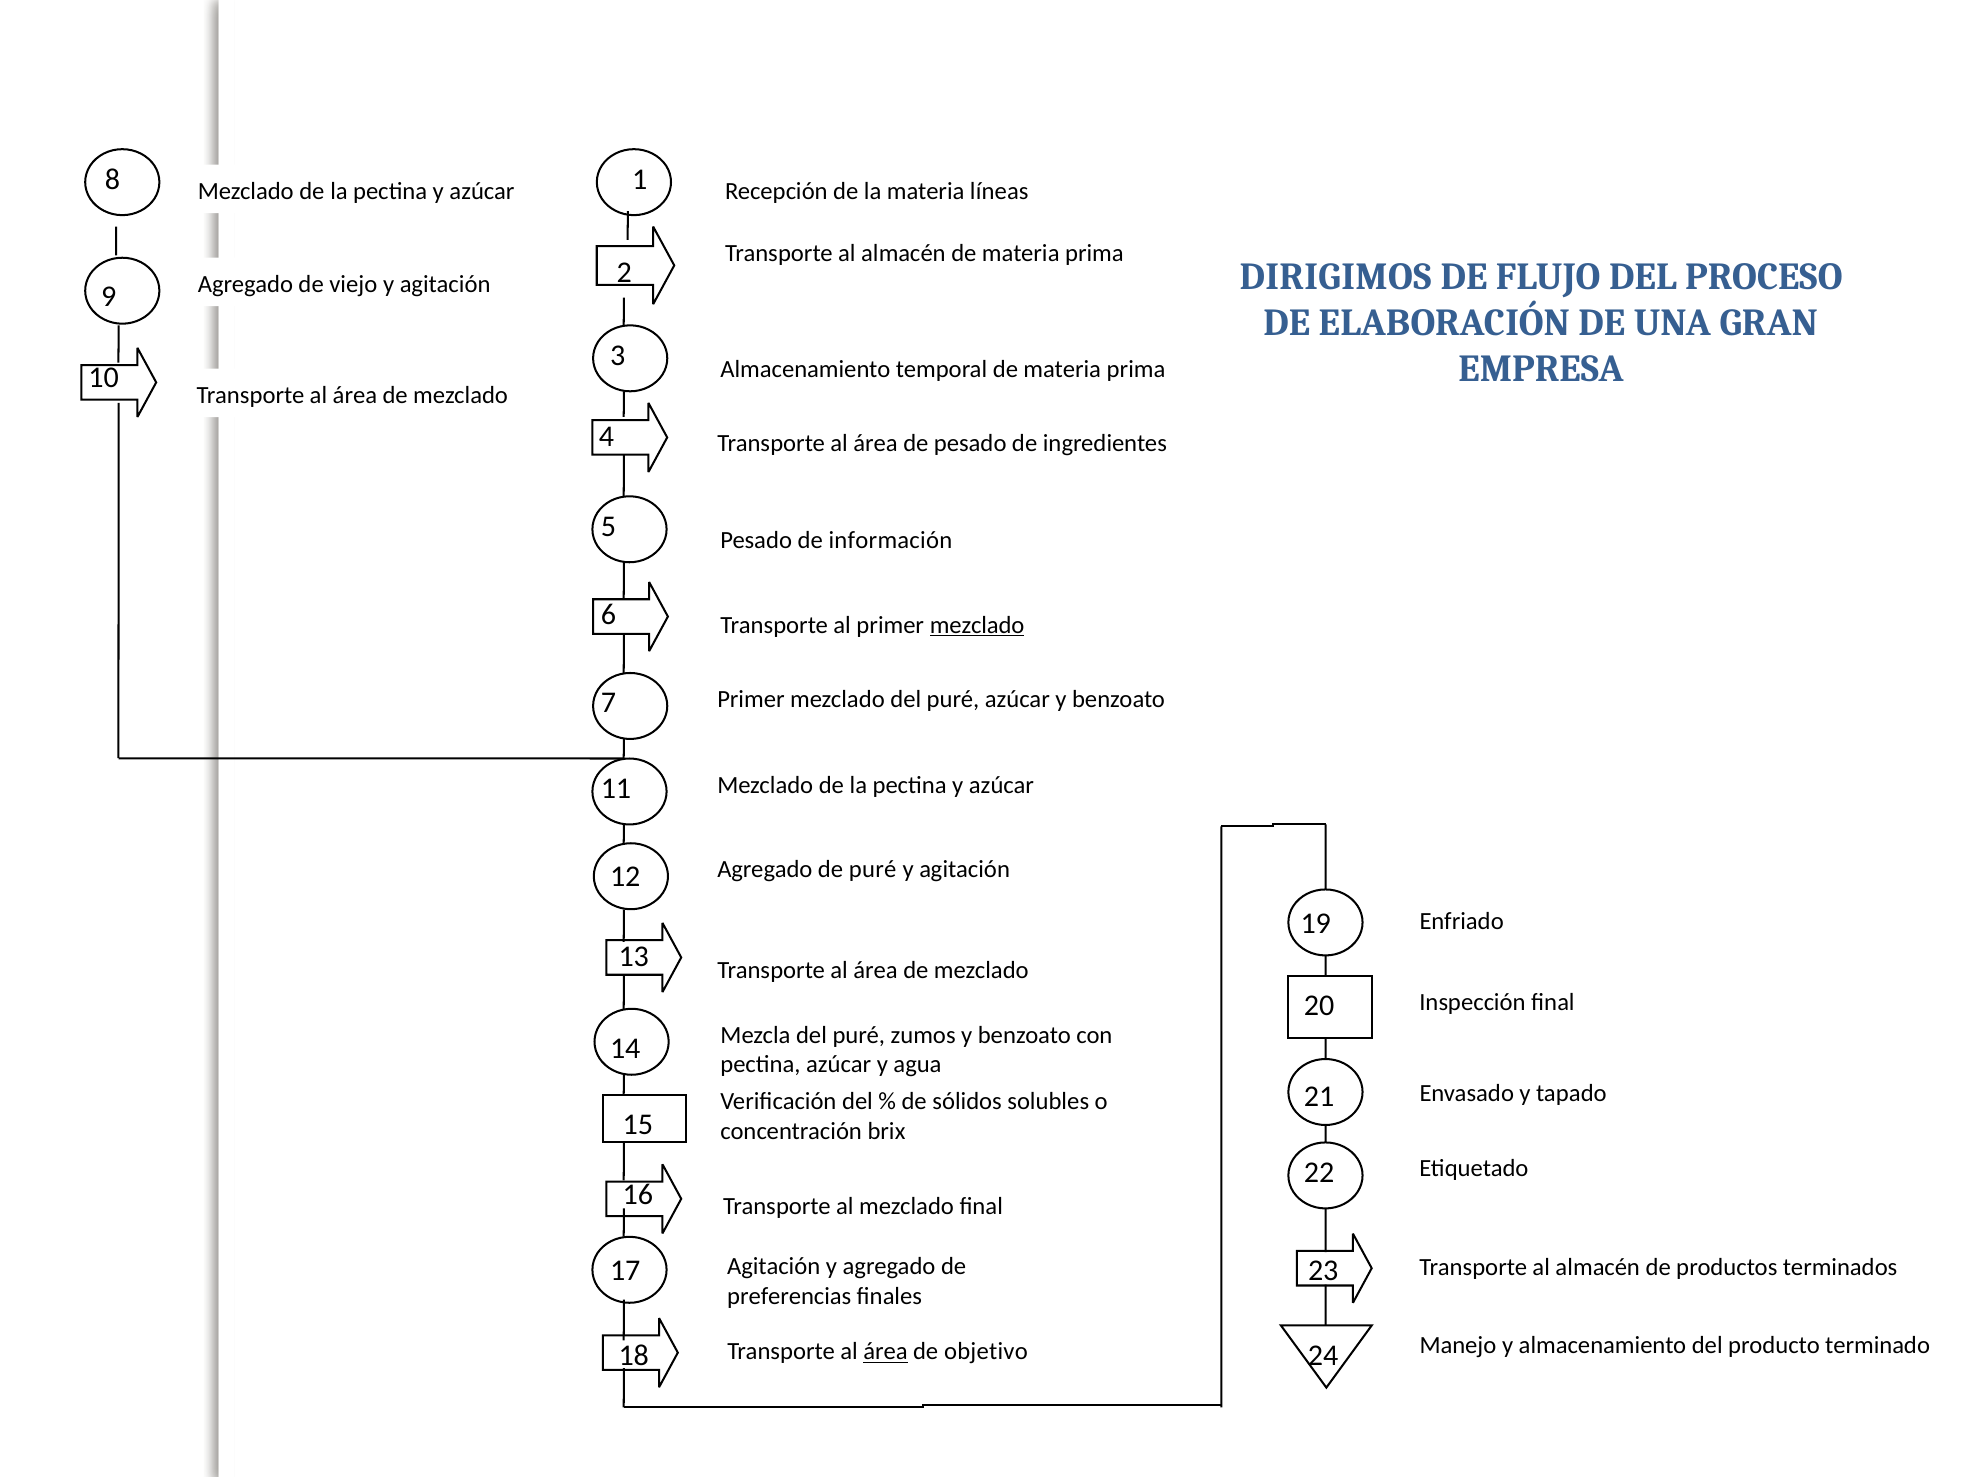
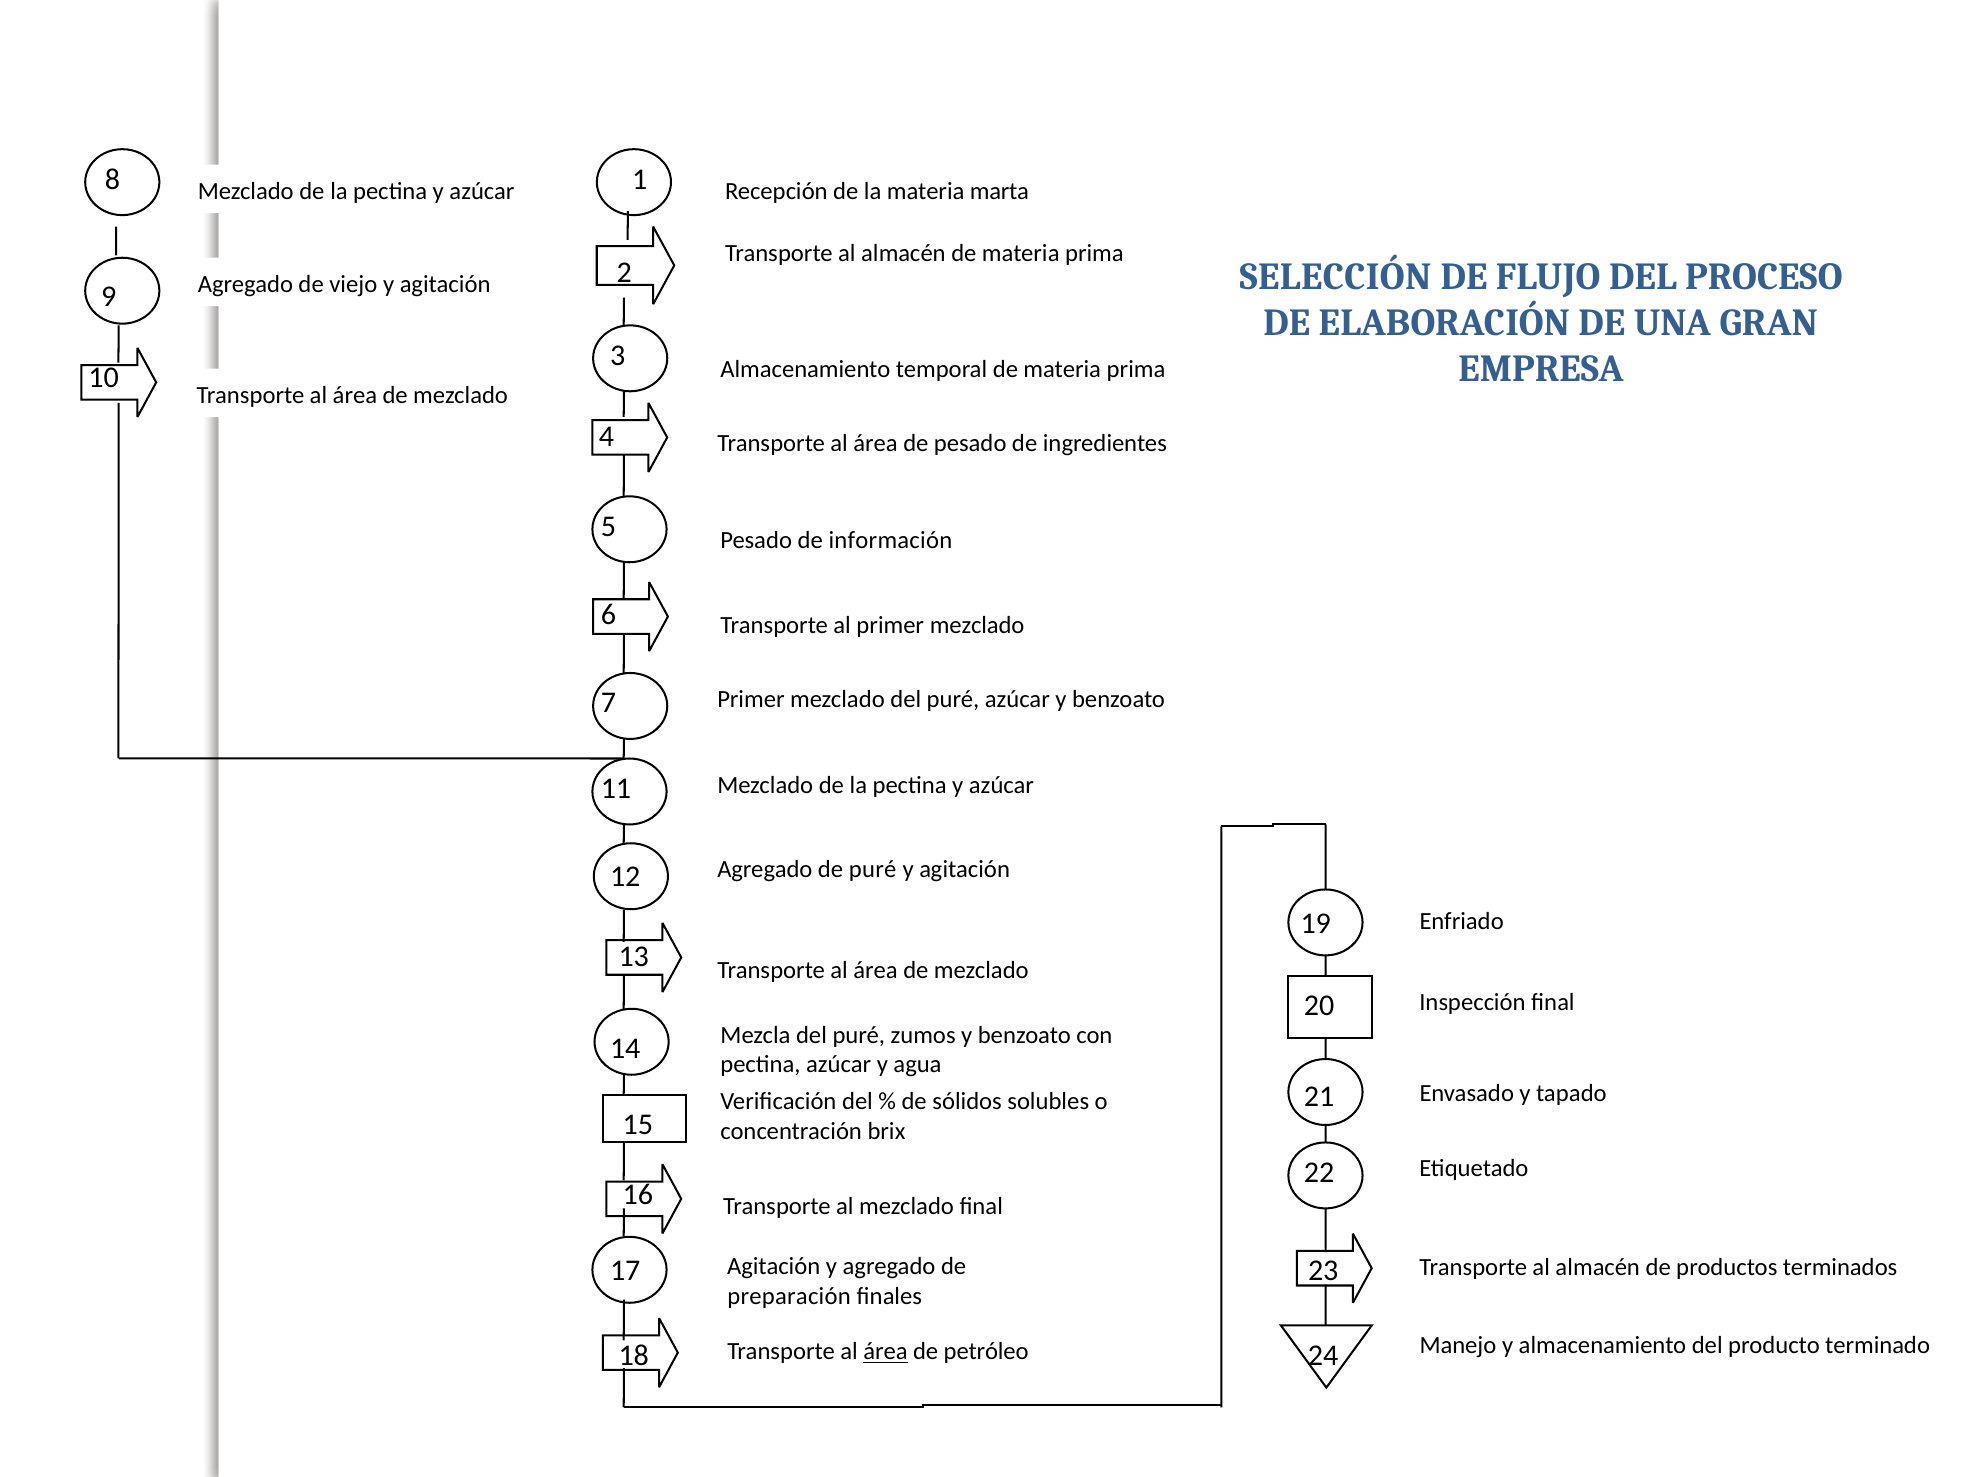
líneas: líneas -> marta (999, 191)
DIRIGIMOS: DIRIGIMOS -> SELECCIÓN (1335, 277)
mezclado underline: present -> none (977, 625)
preferencias: preferencias -> preparación (789, 1296)
objetivo: objetivo -> petróleo (986, 1351)
